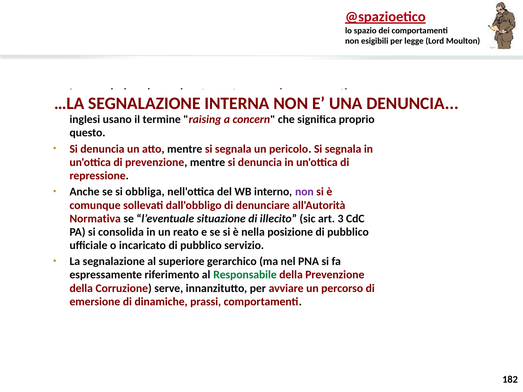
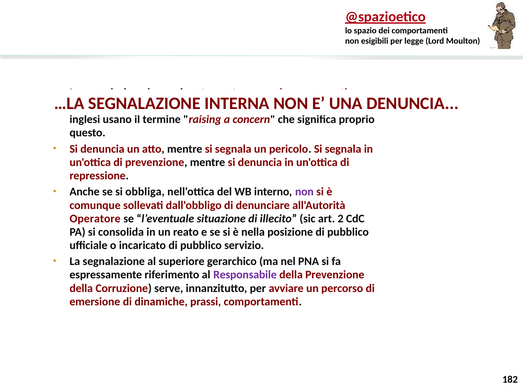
Normativa: Normativa -> Operatore (95, 219)
3: 3 -> 2 (341, 219)
Responsabile colour: green -> purple (245, 275)
